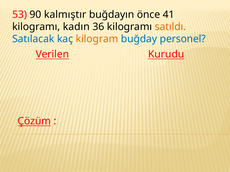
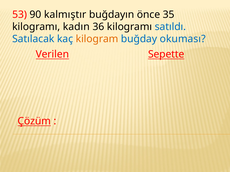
41: 41 -> 35 (169, 15)
satıldı colour: orange -> blue (170, 27)
personel: personel -> okuması (183, 39)
Kurudu: Kurudu -> Sepette (166, 54)
